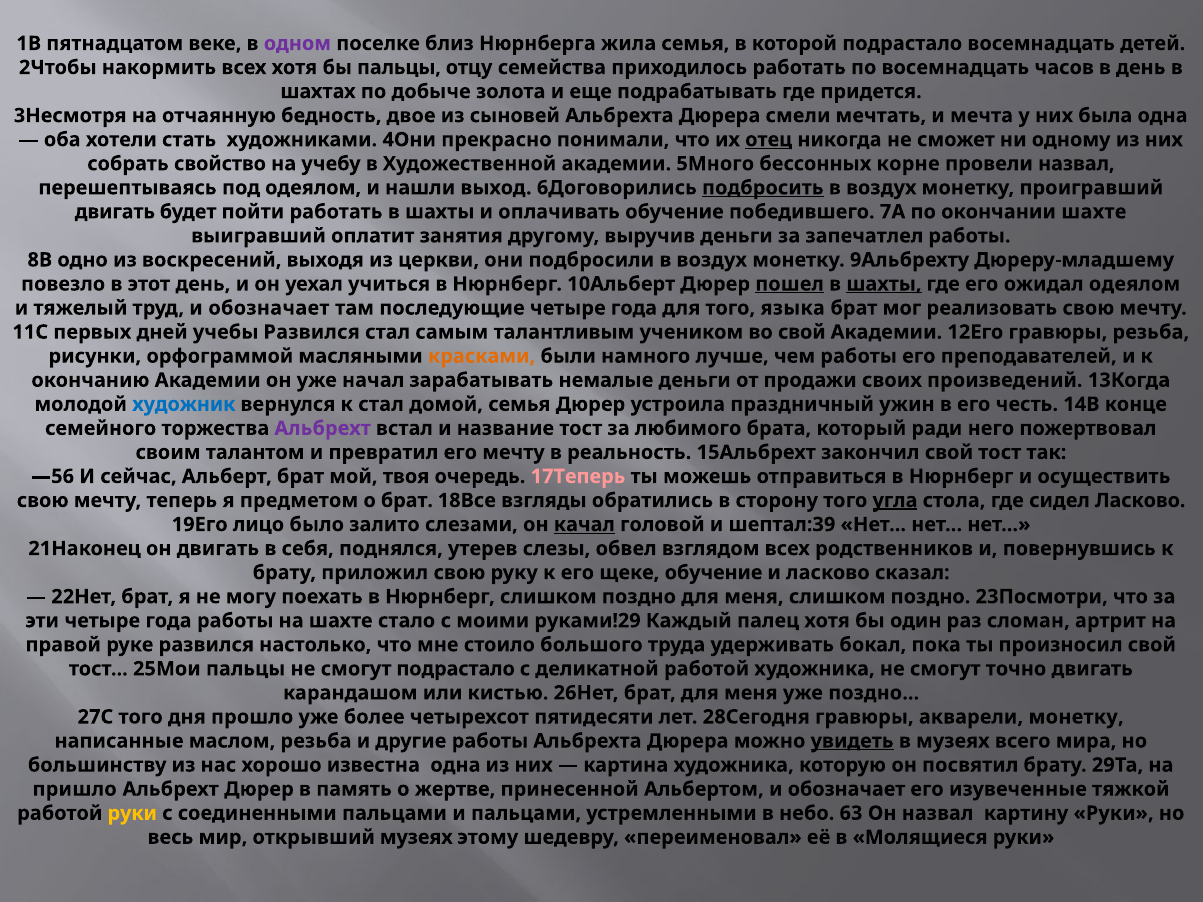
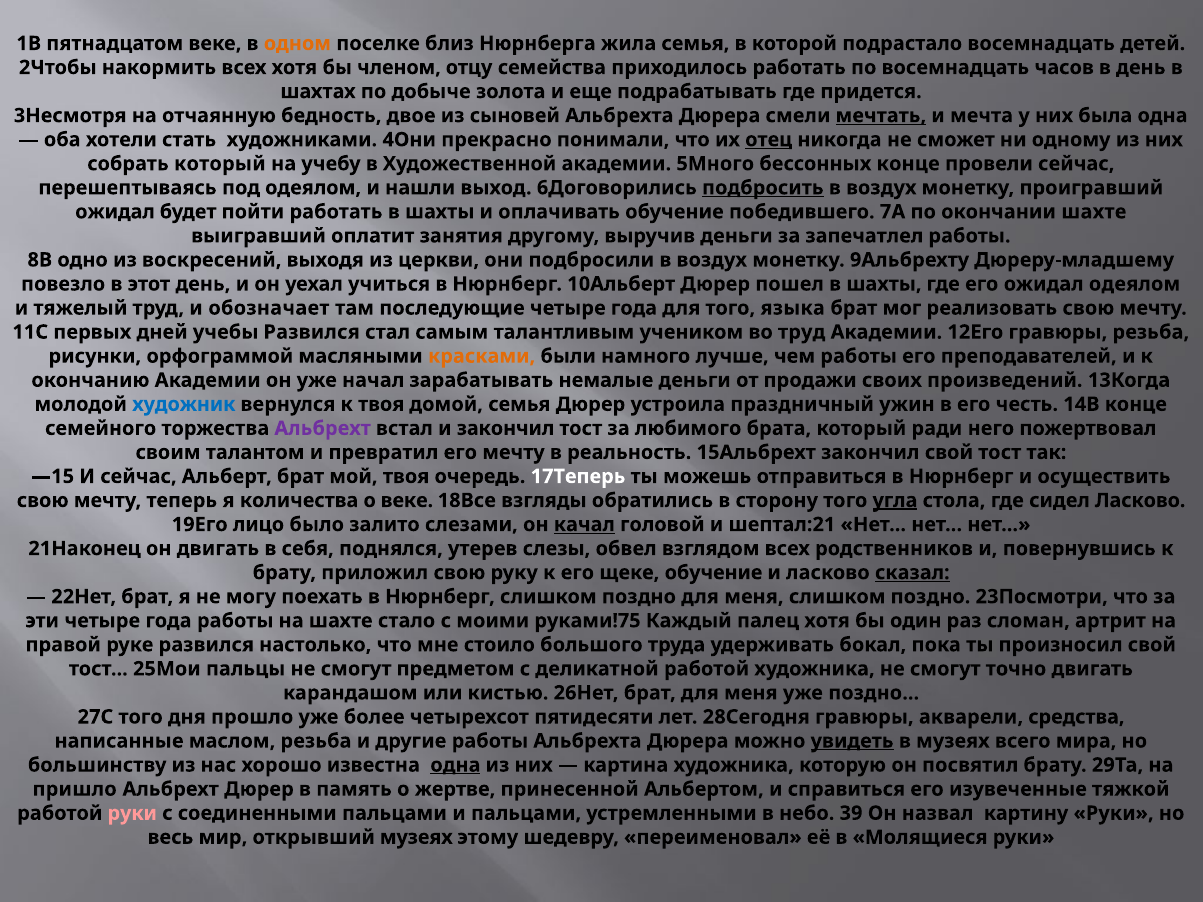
одном colour: purple -> orange (297, 43)
бы пальцы: пальцы -> членом (399, 68)
мечтать underline: none -> present (881, 116)
собрать свойство: свойство -> который (220, 164)
бессонных корне: корне -> конце (908, 164)
провели назвал: назвал -> сейчас (1076, 164)
двигать: двигать -> ожидал (115, 212)
пошел underline: present -> none (790, 284)
шахты underline: present -> none (884, 284)
во свой: свой -> труд (802, 332)
к стал: стал -> твоя (381, 404)
и название: название -> закончил (506, 428)
—56: —56 -> —15 (53, 477)
17Теперь colour: pink -> white (578, 477)
предметом: предметом -> количества (299, 501)
о брат: брат -> веке (407, 501)
шептал:39: шептал:39 -> шептал:21 (782, 525)
сказал underline: none -> present (912, 573)
руками!29: руками!29 -> руками!75 (587, 621)
смогут подрастало: подрастало -> предметом (456, 669)
акварели монетку: монетку -> средства (1076, 717)
одна underline: none -> present (455, 765)
Альбертом и обозначает: обозначает -> справиться (846, 789)
руки colour: yellow -> pink (132, 813)
63: 63 -> 39 (851, 813)
